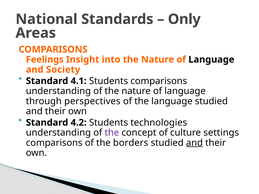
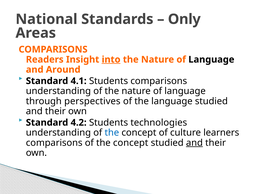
Feelings: Feelings -> Readers (45, 60)
into underline: none -> present (111, 60)
Society: Society -> Around (63, 70)
the colour: purple -> blue (112, 133)
settings: settings -> learners (221, 133)
comparisons of the borders: borders -> concept (131, 143)
